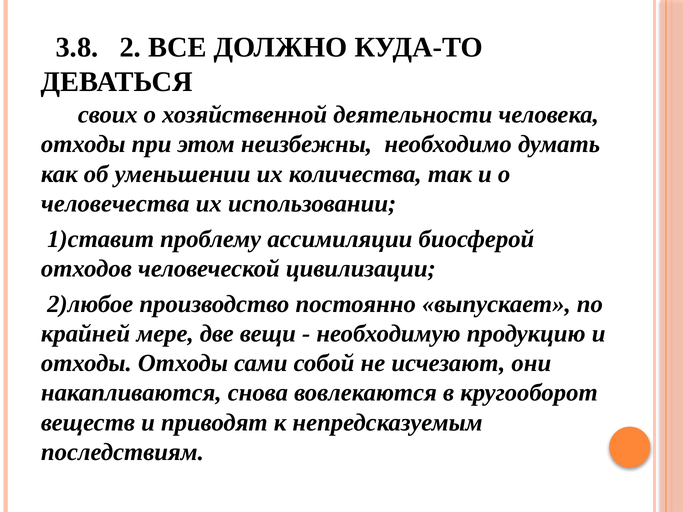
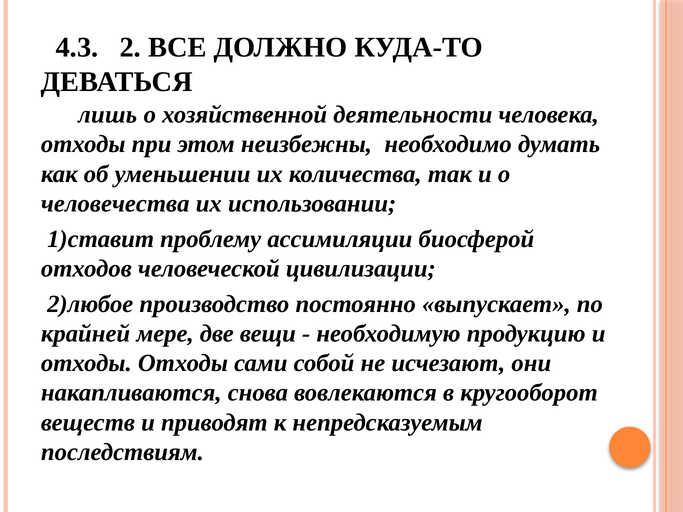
3.8: 3.8 -> 4.3 (77, 48)
своих: своих -> лишь (108, 115)
